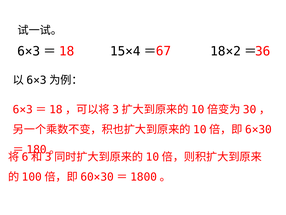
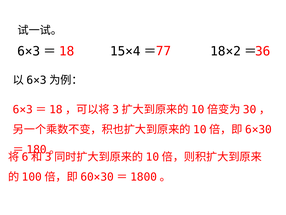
67: 67 -> 77 (164, 51)
